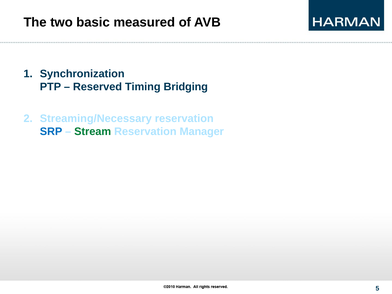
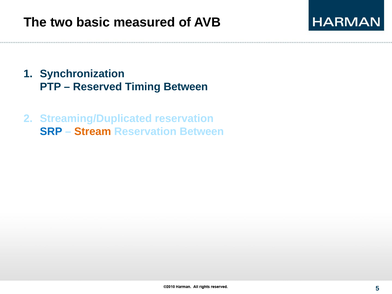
Timing Bridging: Bridging -> Between (186, 87)
Streaming/Necessary: Streaming/Necessary -> Streaming/Duplicated (96, 118)
Stream colour: green -> orange (93, 132)
Reservation Manager: Manager -> Between (202, 132)
